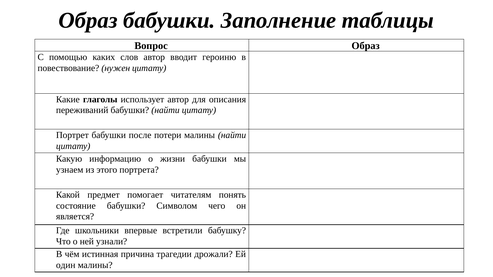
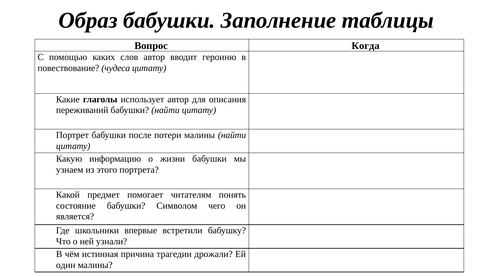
Вопрос Образ: Образ -> Когда (366, 46)
нужен: нужен -> чудеса (116, 68)
